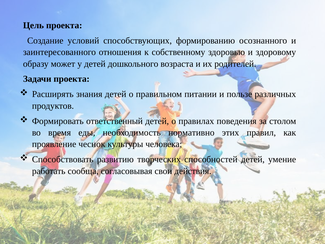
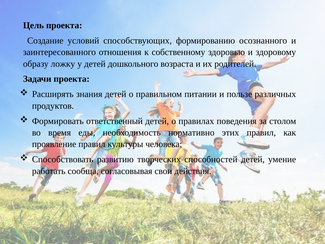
может: может -> ложку (63, 64)
проявление чеснок: чеснок -> правил (92, 144)
